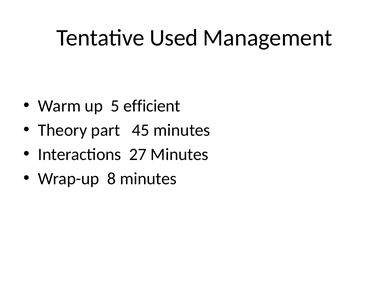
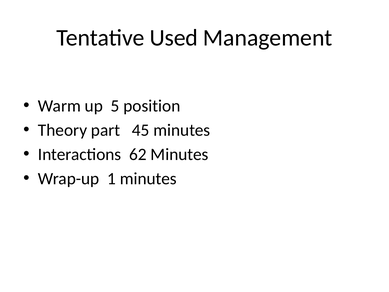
efficient: efficient -> position (152, 106)
27: 27 -> 62 (138, 154)
8: 8 -> 1 (111, 178)
